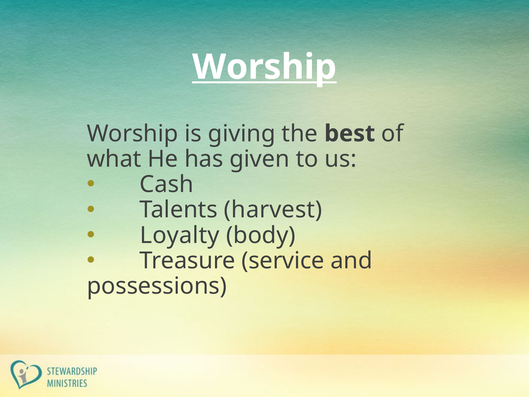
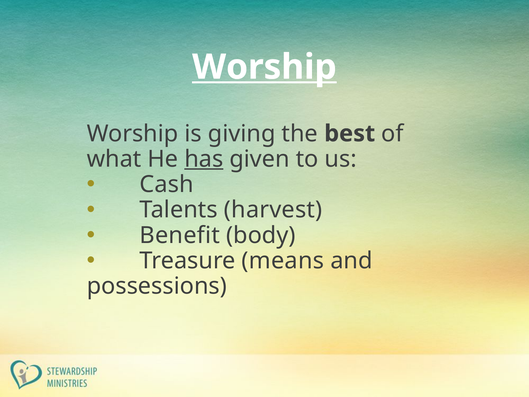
has underline: none -> present (204, 159)
Loyalty: Loyalty -> Benefit (180, 235)
service: service -> means (283, 261)
